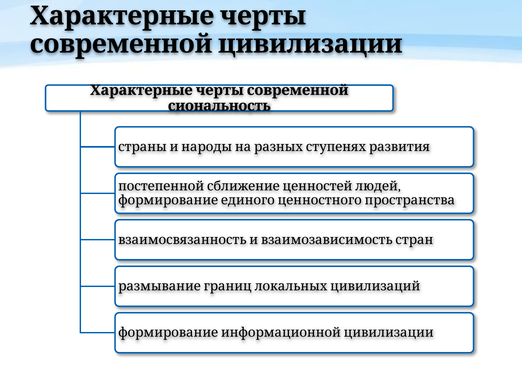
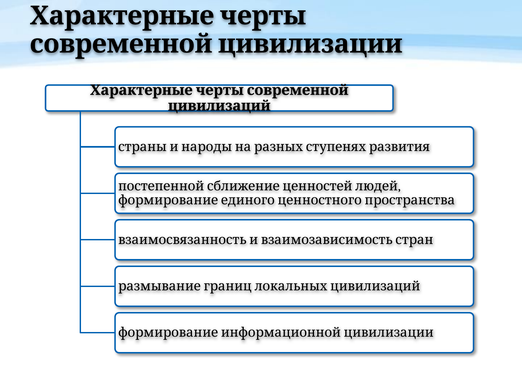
сиональность: сиональность -> цивилизаций (219, 106)
